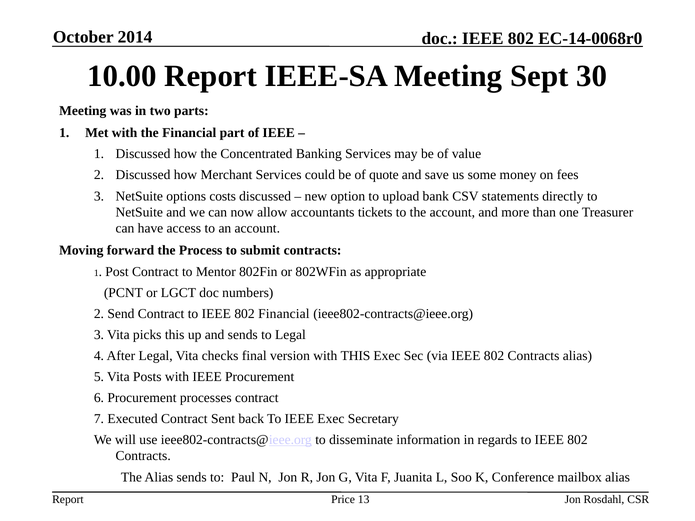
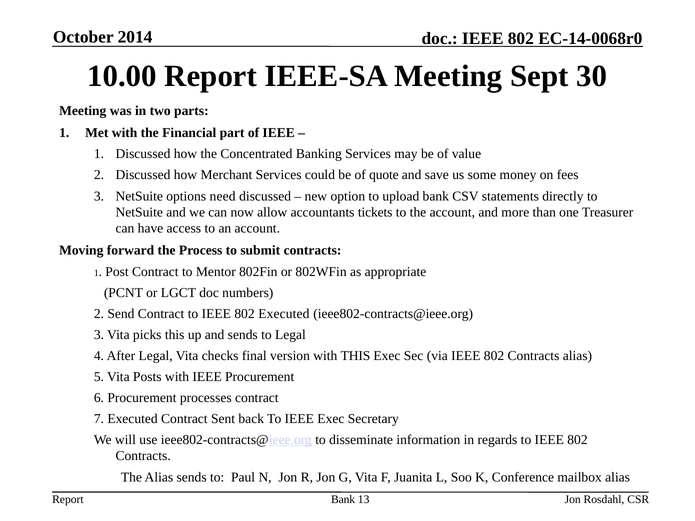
costs: costs -> need (223, 196)
802 Financial: Financial -> Executed (284, 314)
Price: Price -> Bank (343, 500)
